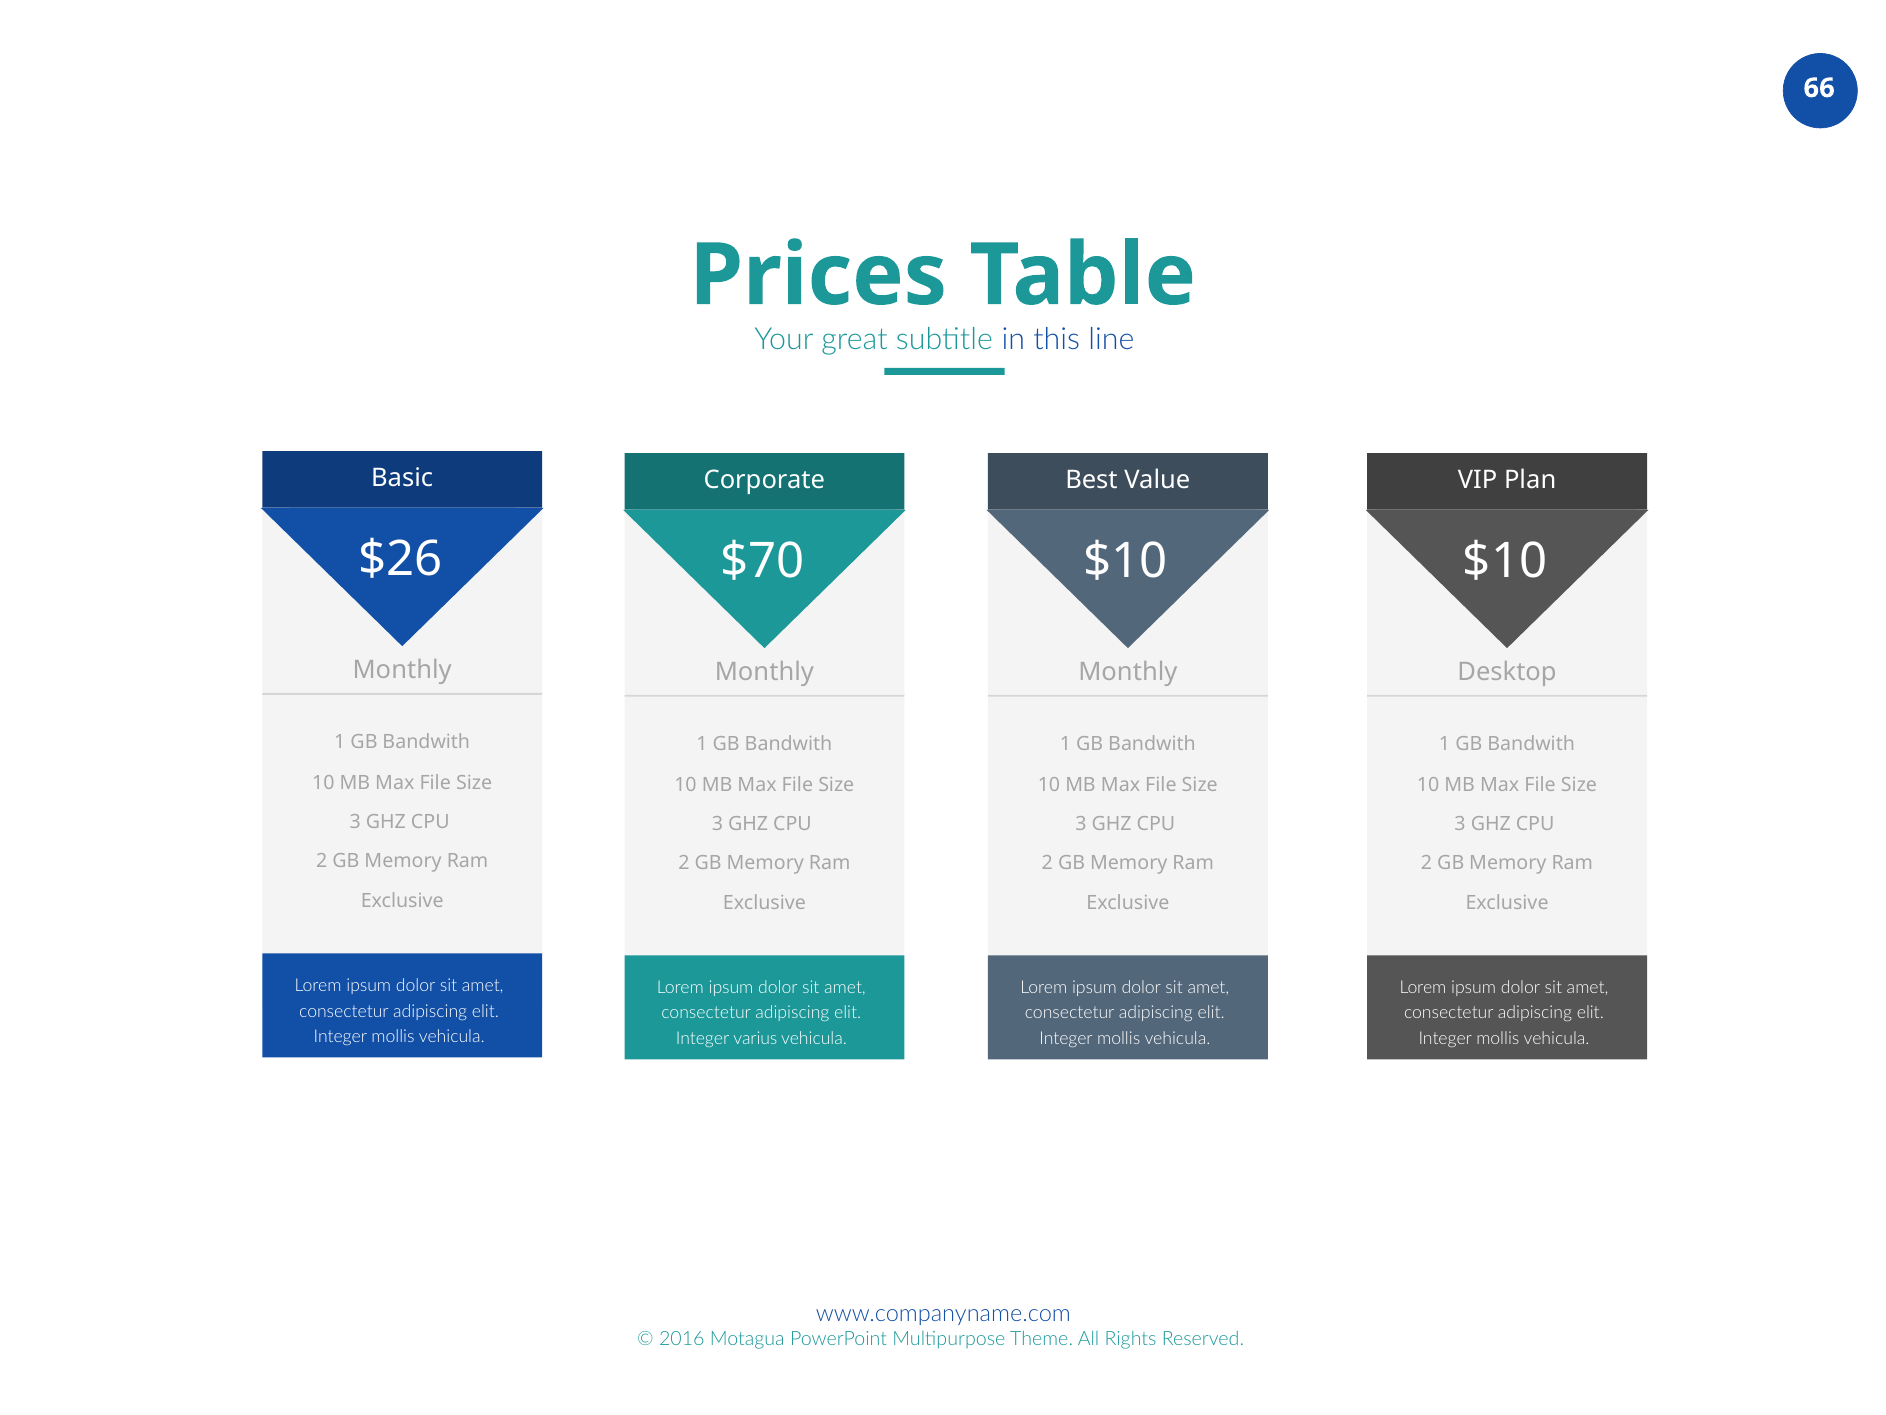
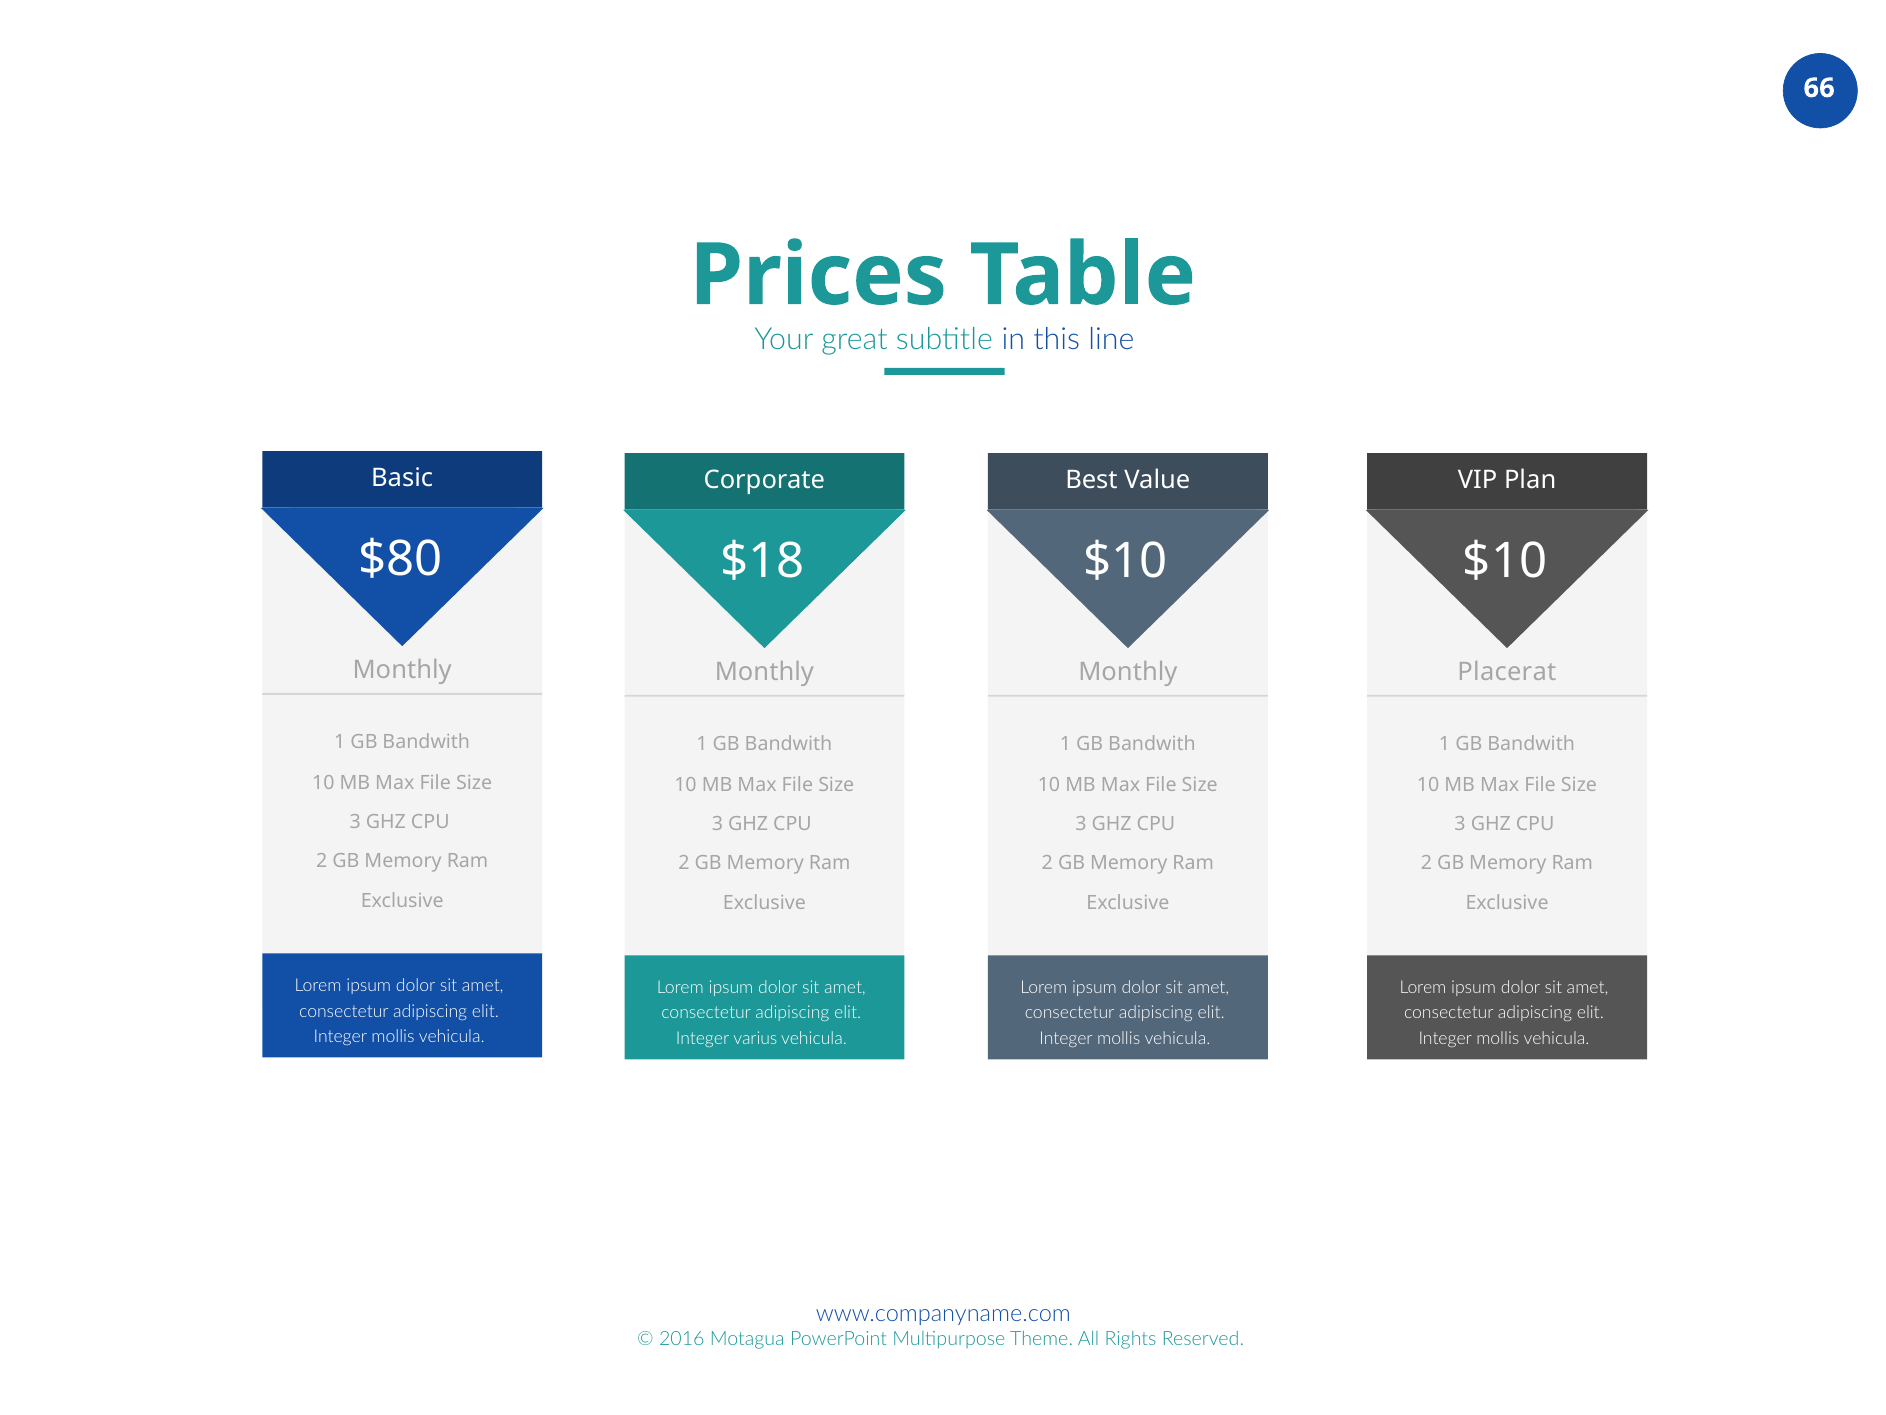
$26: $26 -> $80 (400, 559)
$70: $70 -> $18 (762, 561)
Desktop: Desktop -> Placerat (1507, 672)
